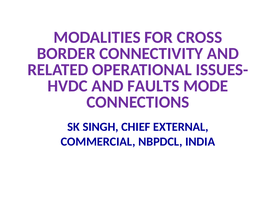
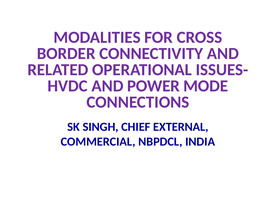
FAULTS: FAULTS -> POWER (153, 86)
